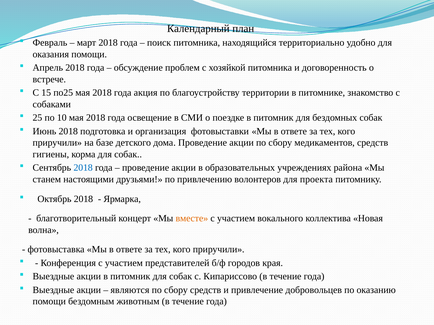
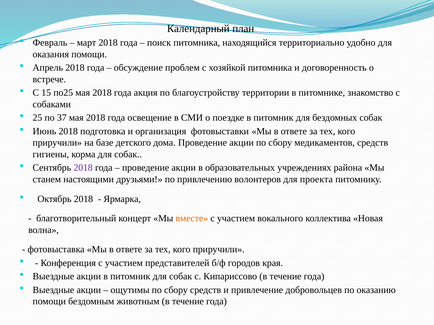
10: 10 -> 37 (62, 118)
2018 colour: blue -> purple (83, 168)
являются: являются -> ощутимы (130, 290)
